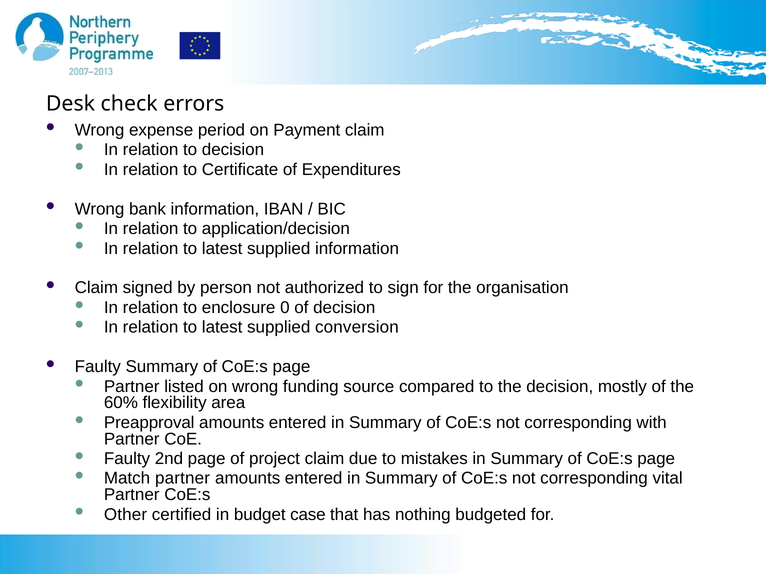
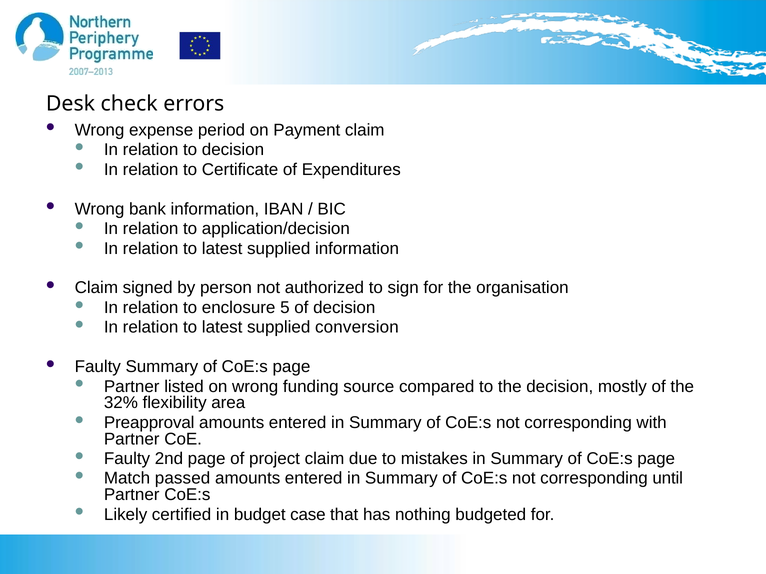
0: 0 -> 5 (285, 308)
60%: 60% -> 32% (121, 403)
Match partner: partner -> passed (183, 479)
vital: vital -> until (668, 479)
Other: Other -> Likely (126, 515)
